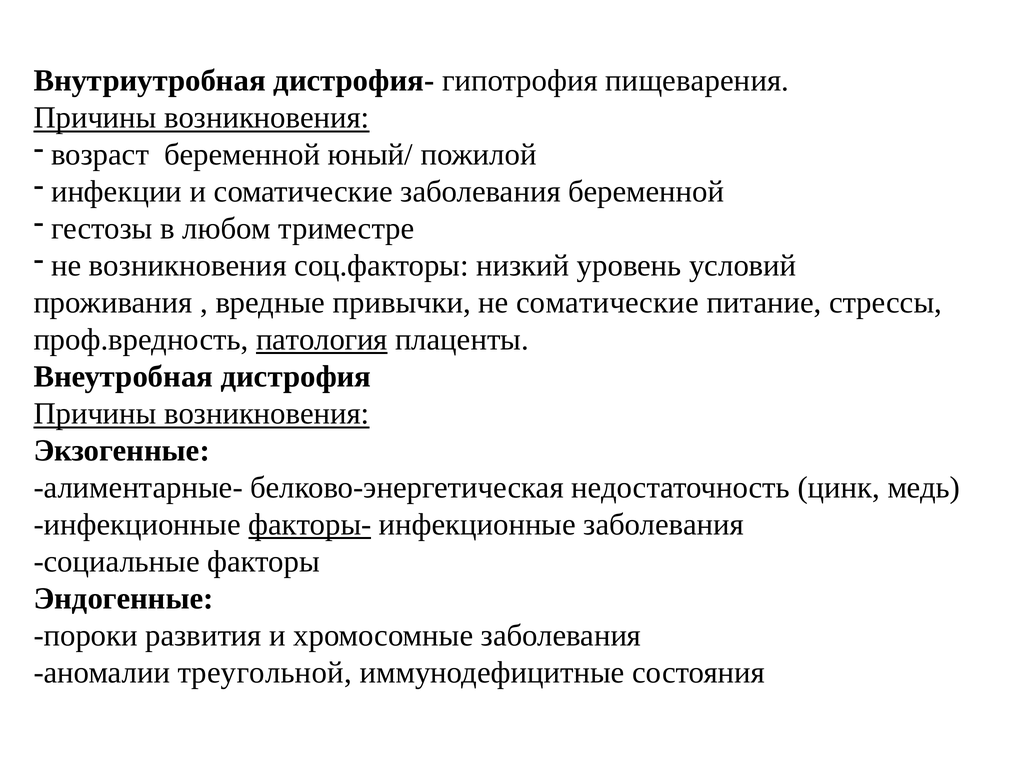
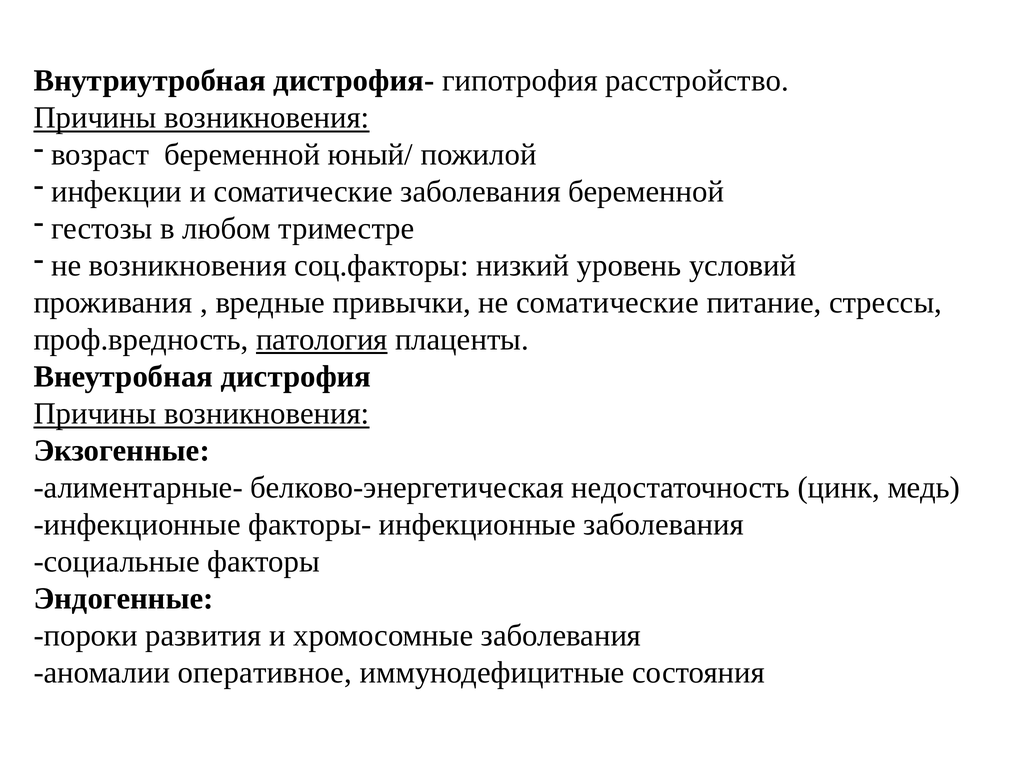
пищеварения: пищеварения -> расстройство (697, 81)
факторы- underline: present -> none (310, 525)
треугольной: треугольной -> оперативное (265, 672)
